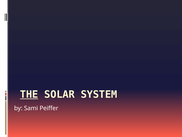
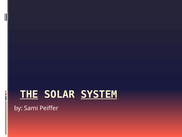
SYSTEM underline: none -> present (99, 94)
